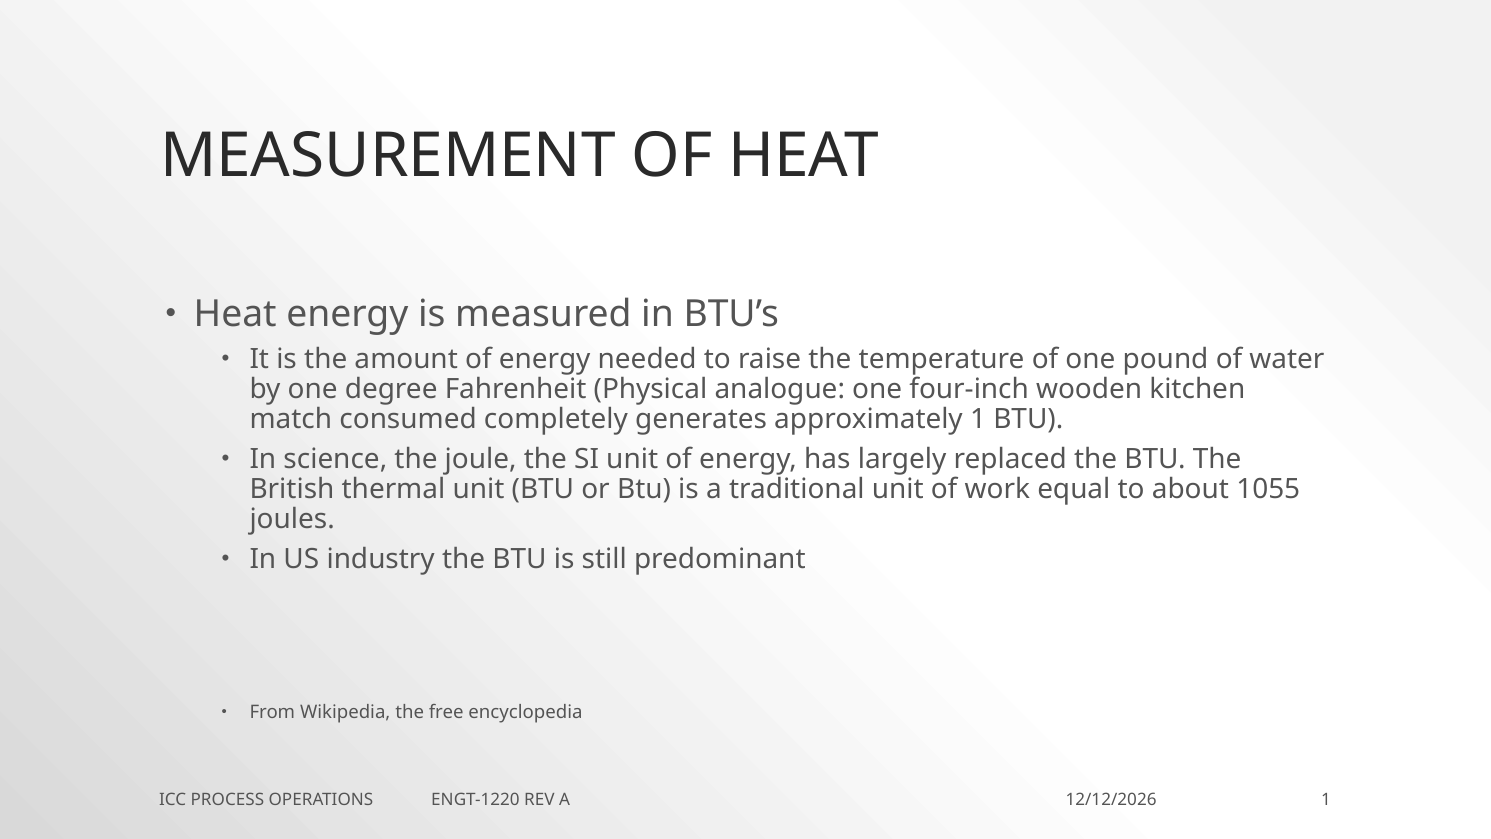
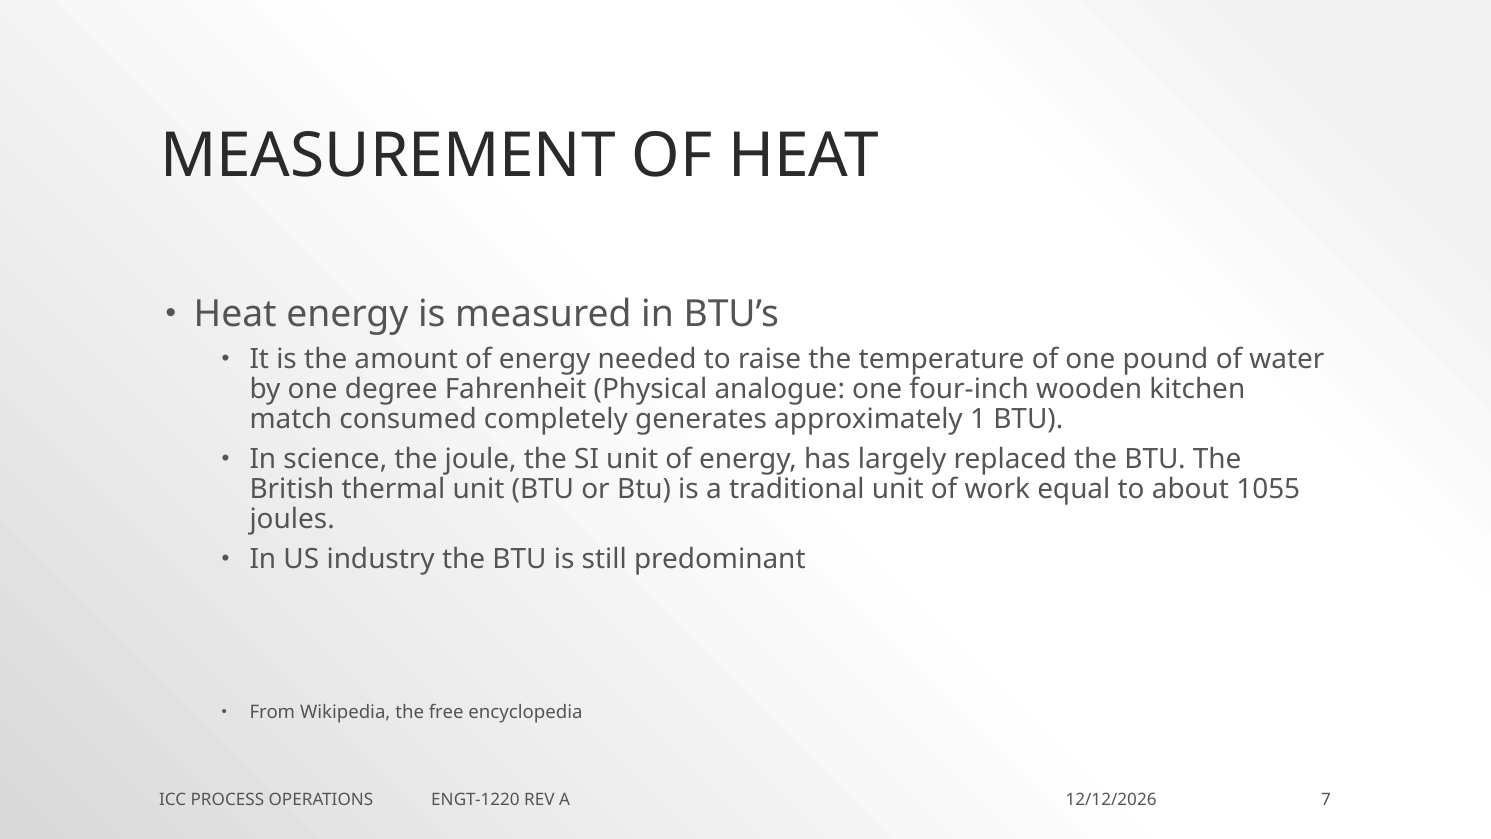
1: 1 -> 7 (1326, 800)
